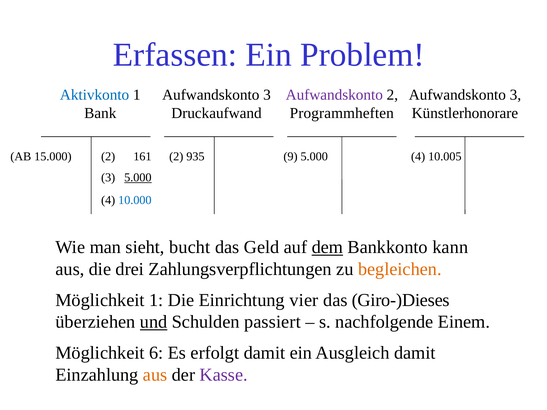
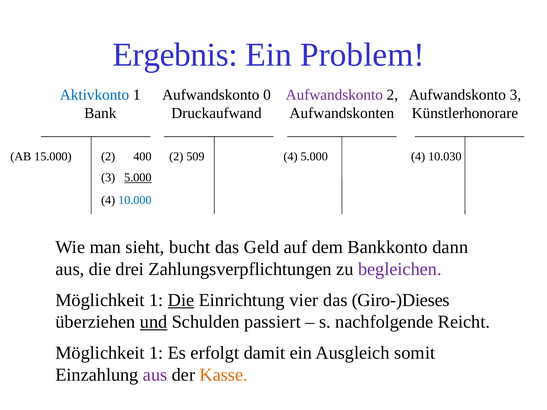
Erfassen: Erfassen -> Ergebnis (175, 55)
3: 3 -> 0 (267, 95)
Programmheften: Programmheften -> Aufwandskonten (342, 113)
161: 161 -> 400 (142, 157)
935: 935 -> 509 (195, 157)
15.000 9: 9 -> 4 (291, 157)
10.005: 10.005 -> 10.030 (445, 157)
dem underline: present -> none (327, 247)
kann: kann -> dann (450, 247)
begleichen colour: orange -> purple (400, 269)
Die underline: none -> present (181, 300)
Einem: Einem -> Reicht (464, 322)
6: 6 -> 1 (156, 353)
Ausgleich damit: damit -> somit (415, 353)
aus colour: orange -> purple (155, 375)
Kasse colour: purple -> orange (224, 375)
